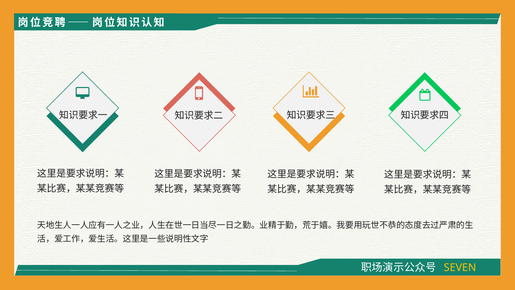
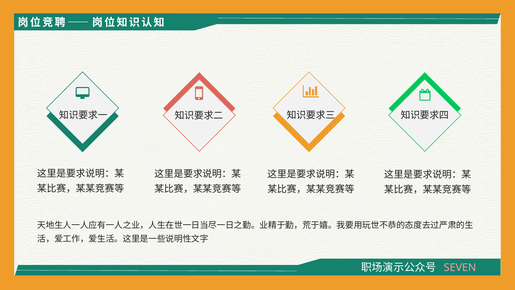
SEVEN colour: yellow -> pink (460, 267)
